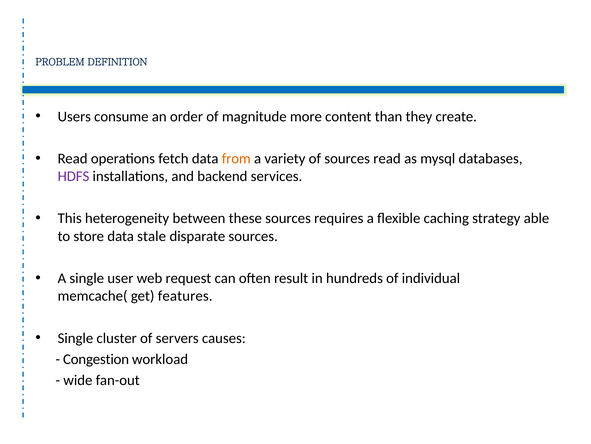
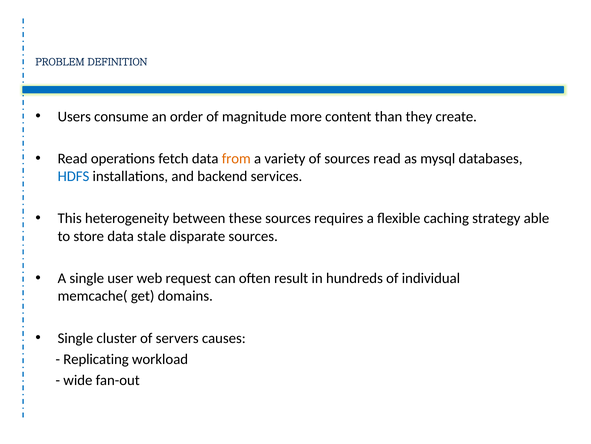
HDFS colour: purple -> blue (73, 176)
features: features -> domains (185, 296)
Congestion: Congestion -> Replicating (96, 359)
